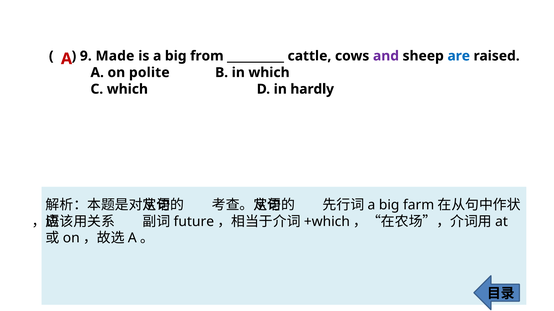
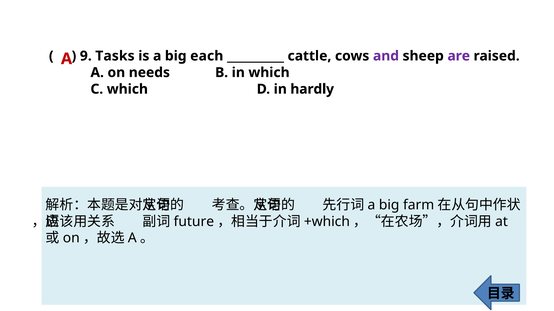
Made: Made -> Tasks (115, 56)
from: from -> each (207, 56)
are colour: blue -> purple (459, 56)
polite: polite -> needs (149, 73)
